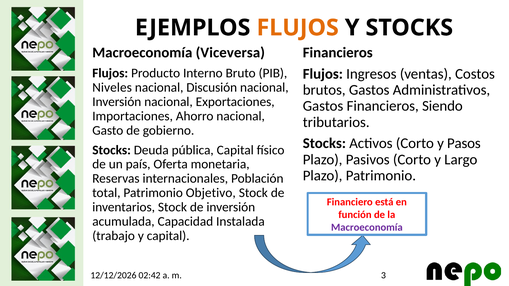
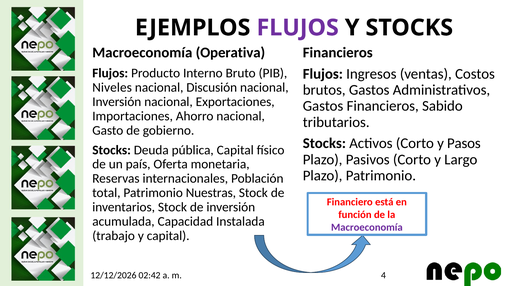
FLUJOS colour: orange -> purple (298, 28)
Viceversa: Viceversa -> Operativa (230, 53)
Siendo: Siendo -> Sabido (442, 106)
Objetivo: Objetivo -> Nuestras (211, 193)
3: 3 -> 4 (383, 276)
